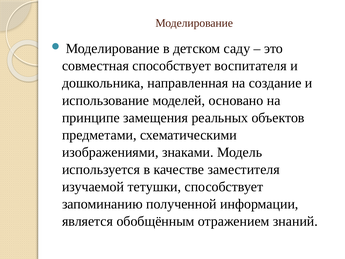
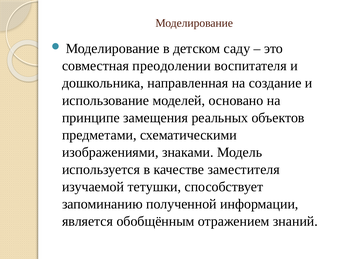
совместная способствует: способствует -> преодолении (172, 66)
